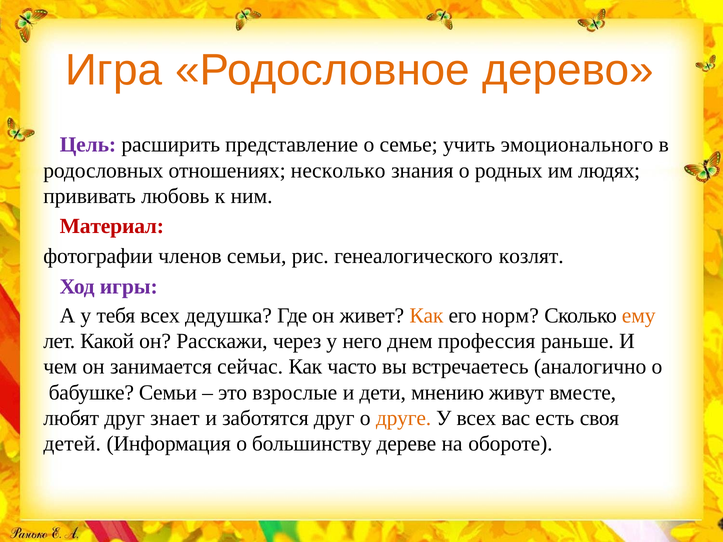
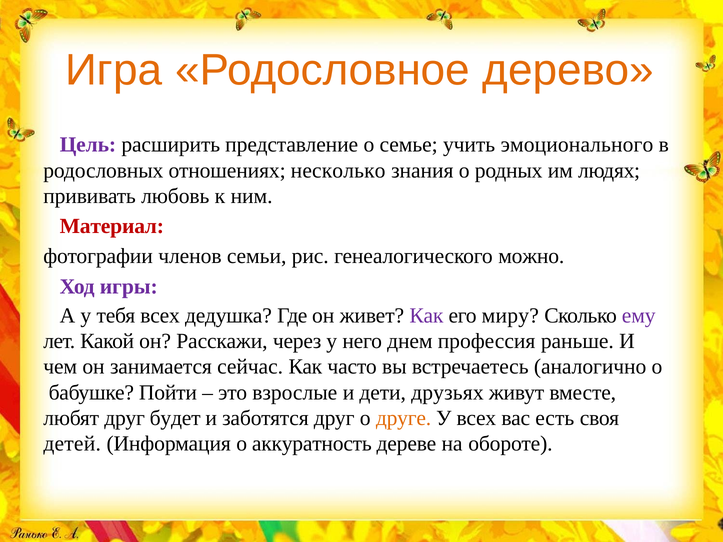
козлят: козлят -> можно (531, 256)
Как colour: orange -> purple (426, 316)
норм: норм -> миру (510, 316)
ему colour: orange -> purple (639, 316)
бабушке Семьи: Семьи -> Пойти (168, 393)
мнению: мнению -> друзьях (447, 393)
знает: знает -> будет (175, 418)
большинству: большинству -> аккуратность (312, 444)
